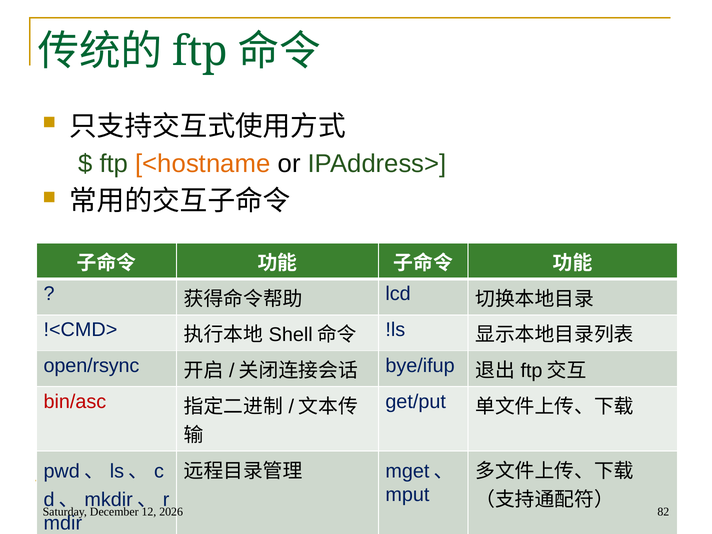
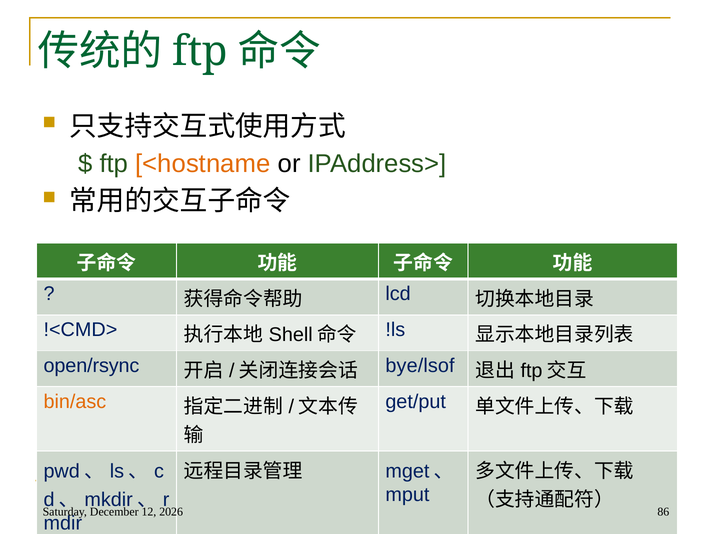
bye/ifup: bye/ifup -> bye/lsof (420, 366)
bin/asc colour: red -> orange (75, 401)
82: 82 -> 86 (663, 512)
